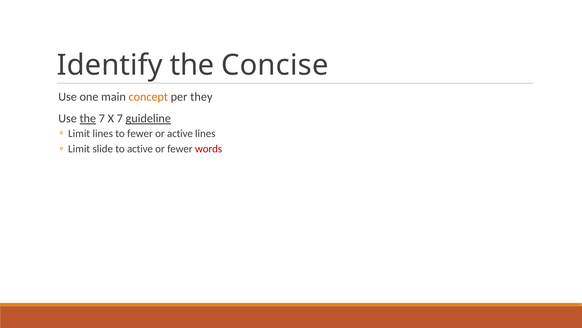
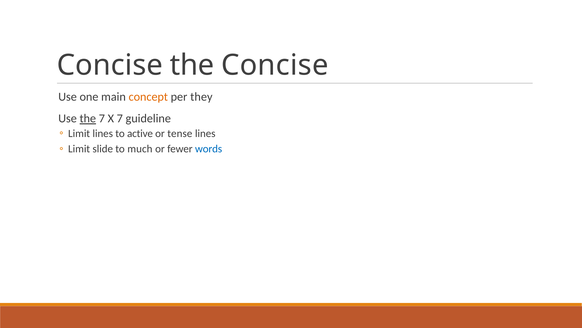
Identify: Identify -> Concise (110, 65)
guideline underline: present -> none (148, 118)
to fewer: fewer -> active (140, 133)
or active: active -> tense (180, 133)
to active: active -> much (140, 149)
words colour: red -> blue (209, 149)
